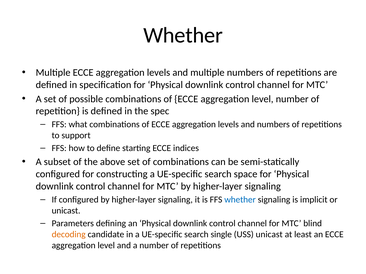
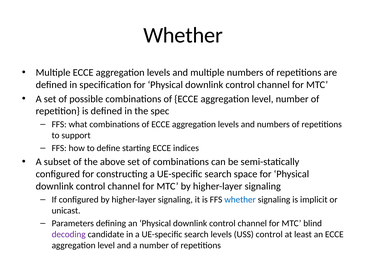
decoding colour: orange -> purple (69, 235)
search single: single -> levels (221, 235)
USS unicast: unicast -> control (269, 235)
